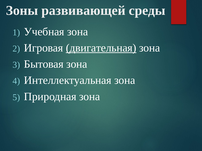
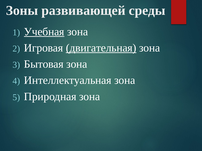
Учебная underline: none -> present (44, 32)
